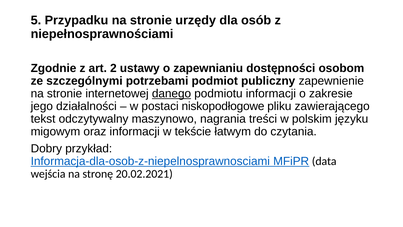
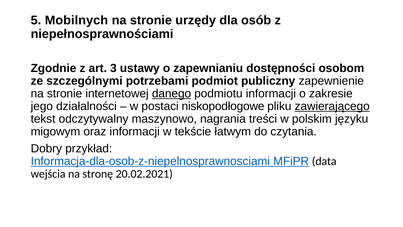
Przypadku: Przypadku -> Mobilnych (76, 20)
2: 2 -> 3 (113, 68)
zawierającego underline: none -> present (332, 106)
